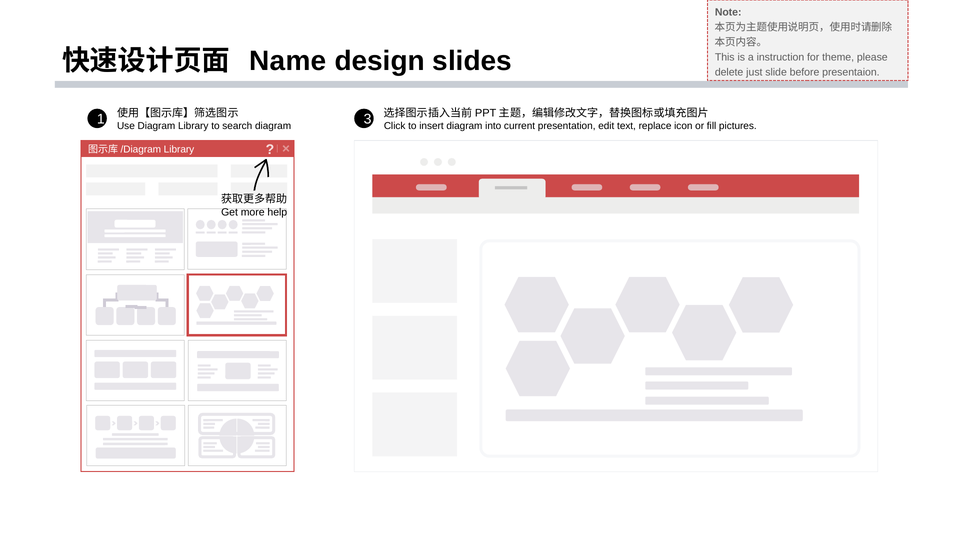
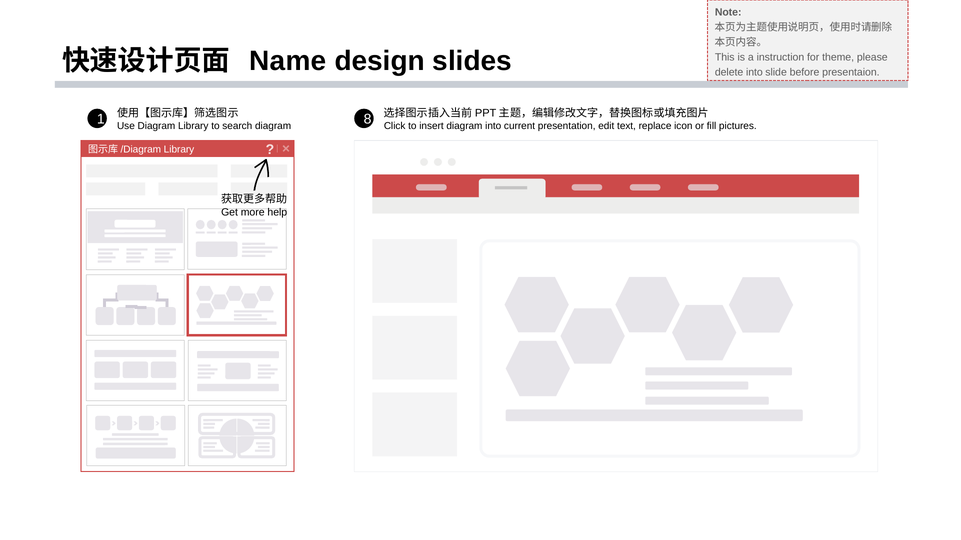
delete just: just -> into (754, 72)
3: 3 -> 8 (368, 119)
